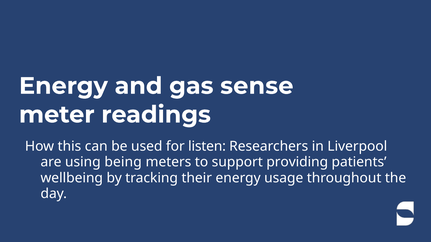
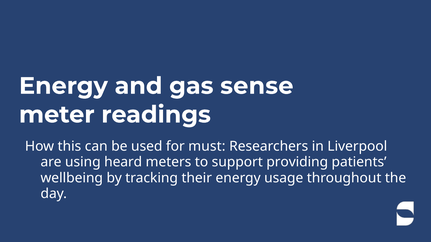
listen: listen -> must (207, 146)
being: being -> heard (123, 162)
